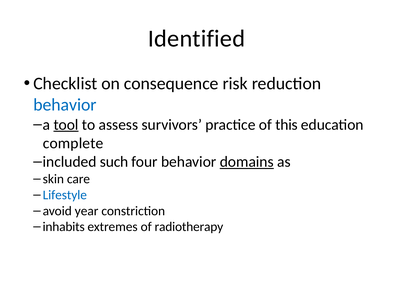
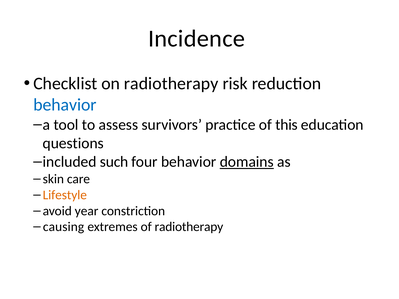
Identified: Identified -> Incidence (196, 39)
on consequence: consequence -> radiotherapy (171, 84)
tool underline: present -> none (66, 125)
complete: complete -> questions (73, 143)
Lifestyle colour: blue -> orange (65, 195)
inhabits: inhabits -> causing (64, 227)
